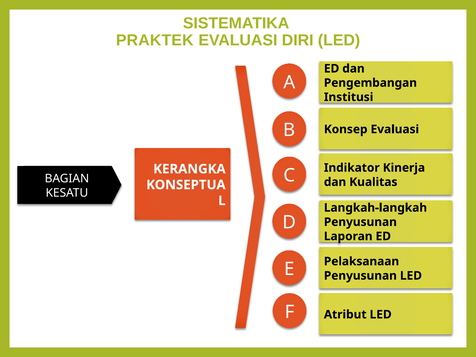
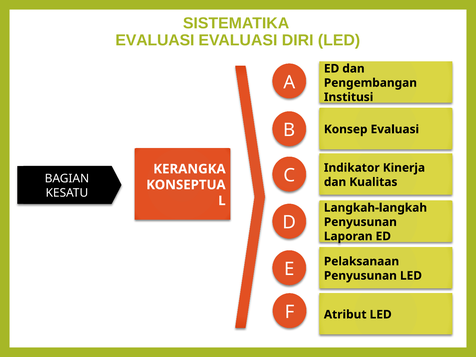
PRAKTEK: PRAKTEK -> EVALUASI (155, 40)
